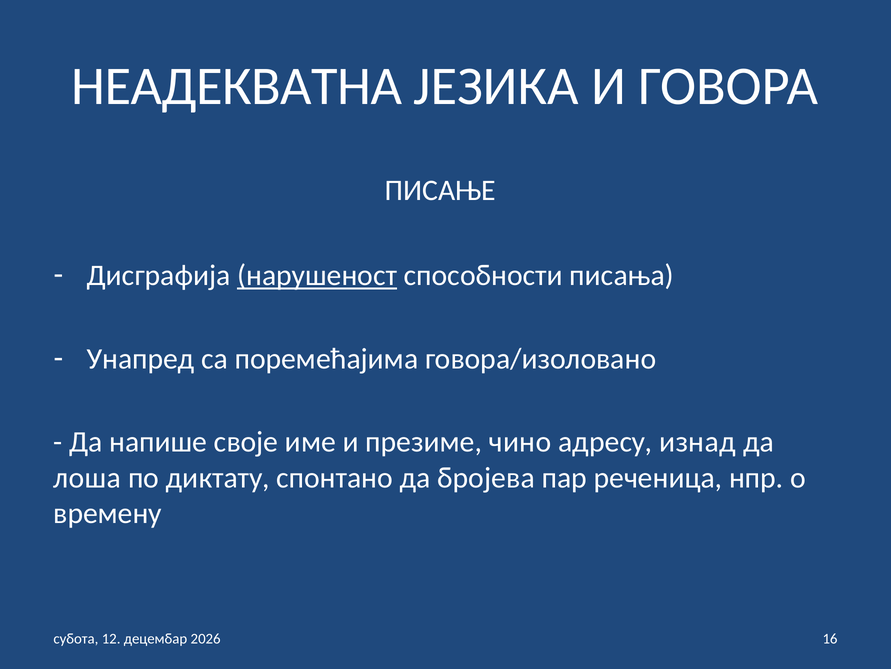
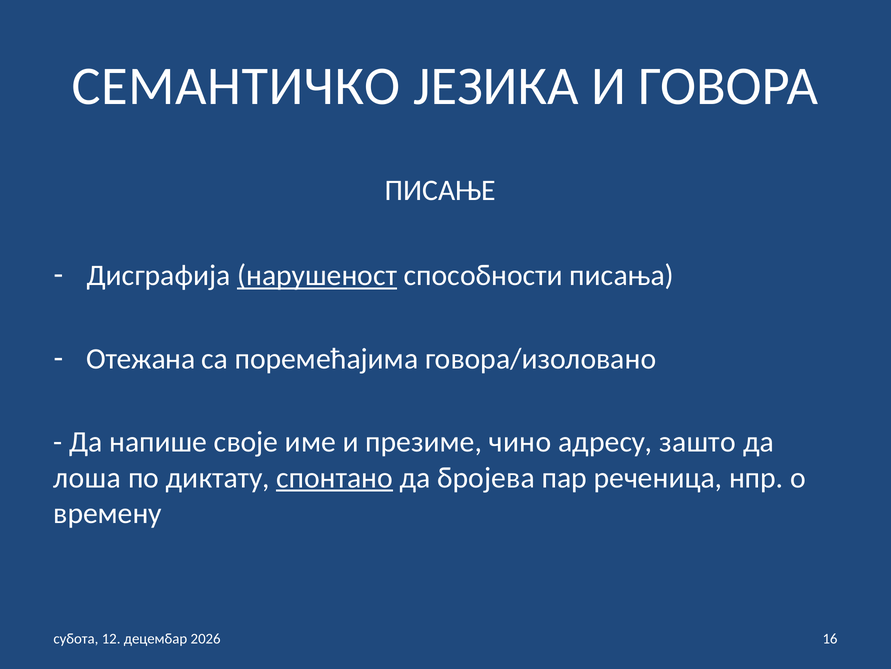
НЕАДЕКВАТНА: НЕАДЕКВАТНА -> СЕМАНТИЧКО (236, 86)
Унапред: Унапред -> Отежана (141, 358)
изнад: изнад -> зашто (698, 442)
спонтано underline: none -> present (334, 477)
